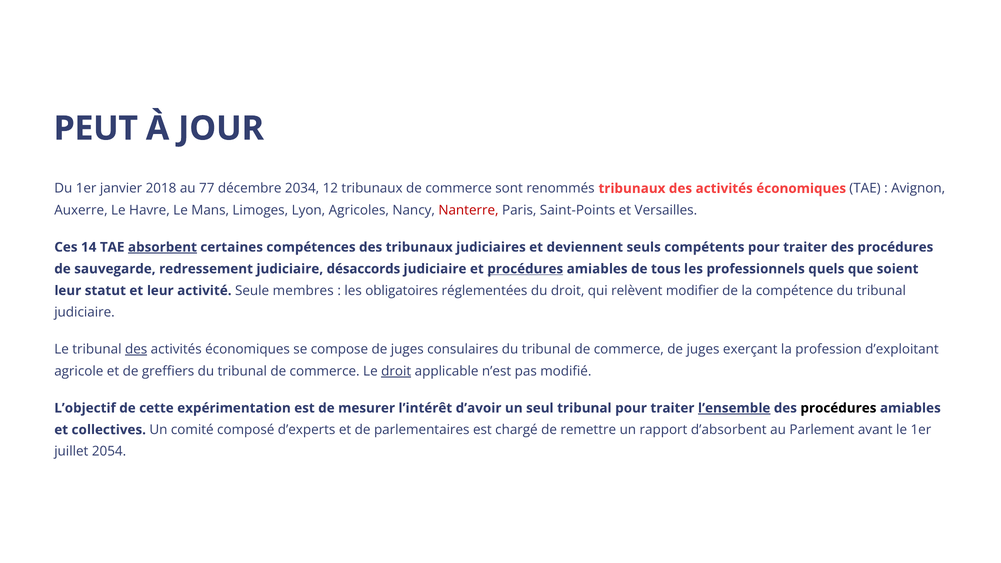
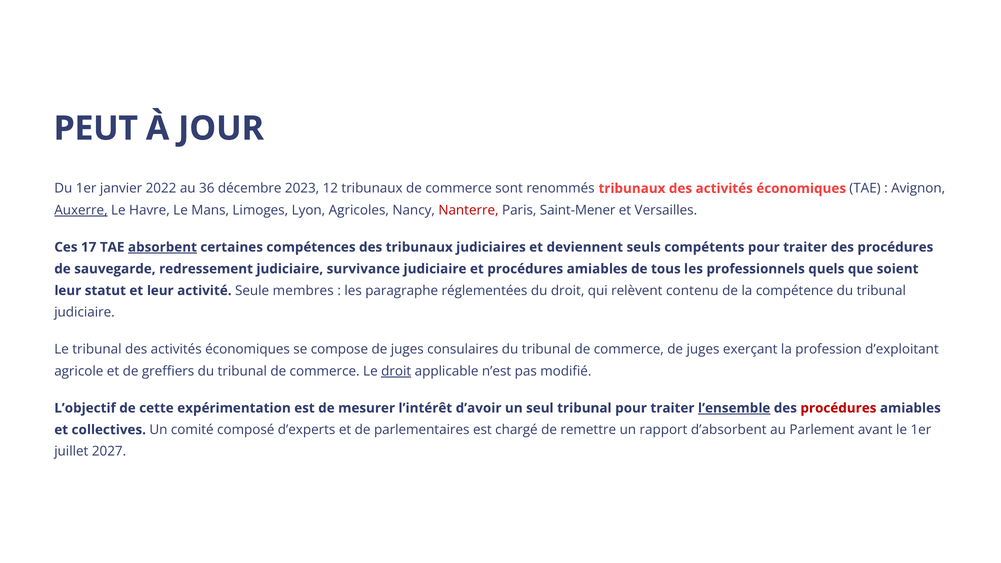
2018: 2018 -> 2022 (161, 188)
77: 77 -> 36 (207, 188)
2034: 2034 -> 2023 (302, 188)
Auxerre underline: none -> present (81, 210)
Saint-Points: Saint-Points -> Saint-Mener (578, 210)
14: 14 -> 17 (89, 247)
désaccords: désaccords -> survivance (363, 269)
procédures underline: present -> none (525, 269)
obligatoires: obligatoires -> paragraphe (402, 291)
modifier: modifier -> contenu (692, 291)
des underline: present -> none (136, 349)
procédures colour: black -> red (838, 408)
2054: 2054 -> 2027 (109, 452)
